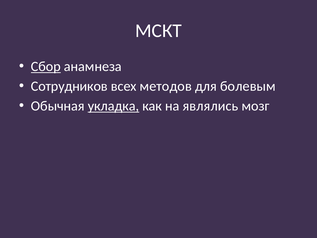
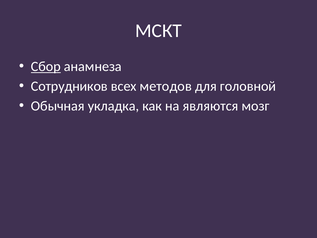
болевым: болевым -> головной (248, 86)
укладка underline: present -> none (114, 106)
являлись: являлись -> являются (211, 106)
